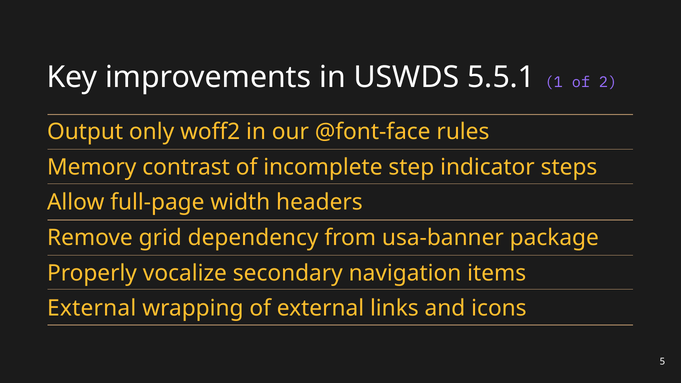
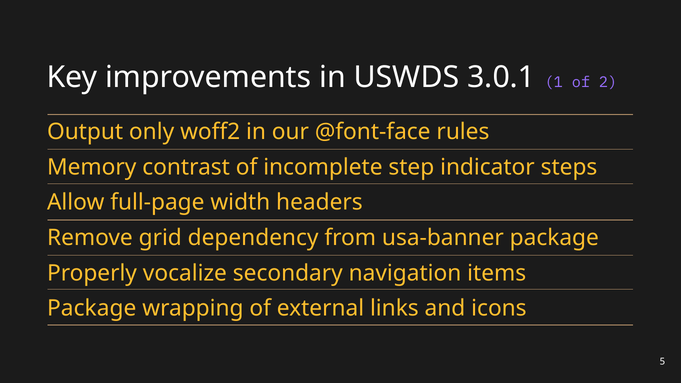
5.5.1: 5.5.1 -> 3.0.1 (501, 77)
External: External -> Package (92, 309)
